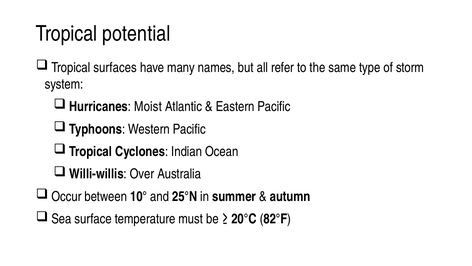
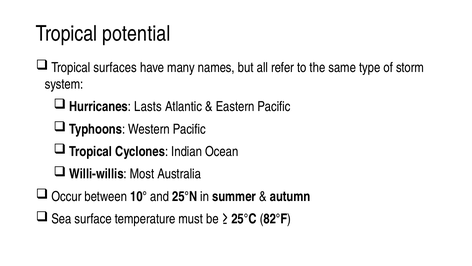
Moist: Moist -> Lasts (148, 106)
Over: Over -> Most (142, 174)
20°C: 20°C -> 25°C (244, 219)
